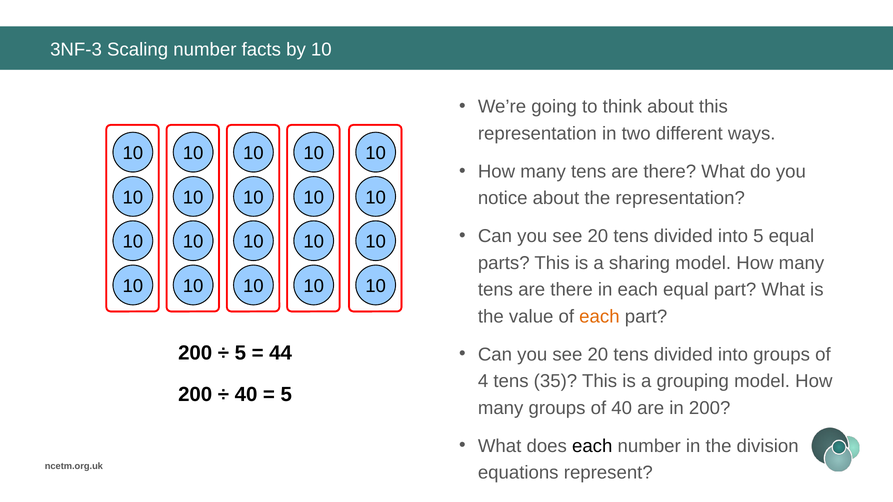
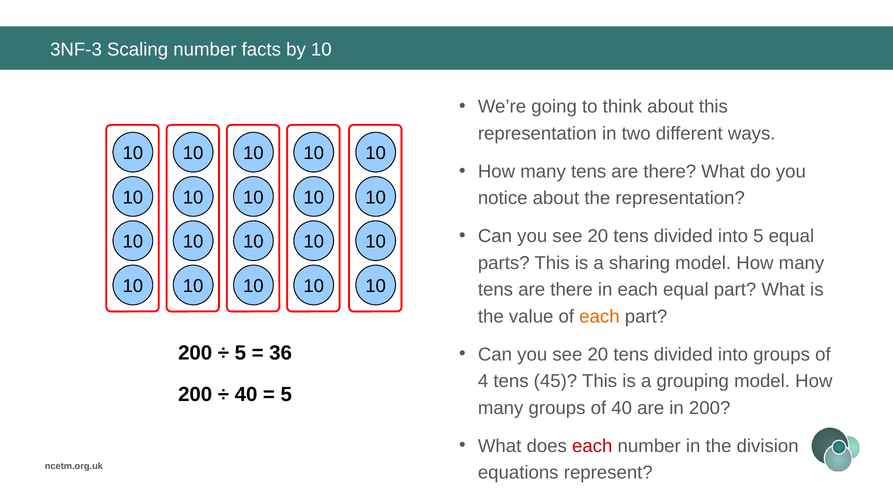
44: 44 -> 36 (281, 353)
35: 35 -> 45 (555, 381)
each colour: black -> red (592, 446)
